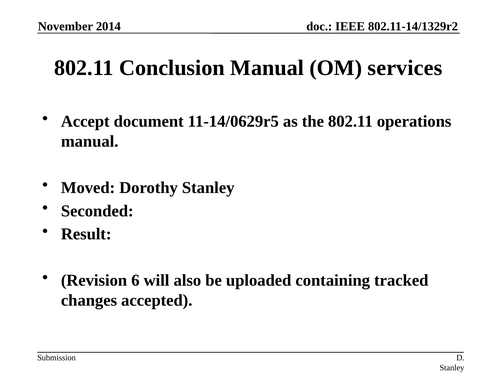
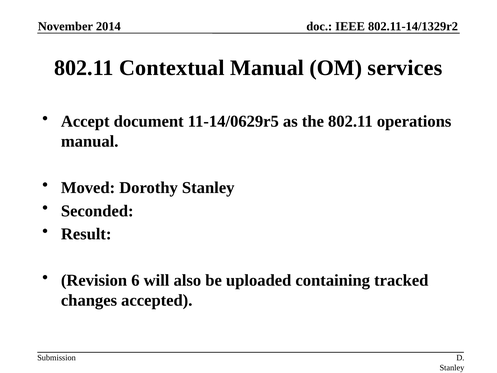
Conclusion: Conclusion -> Contextual (172, 68)
